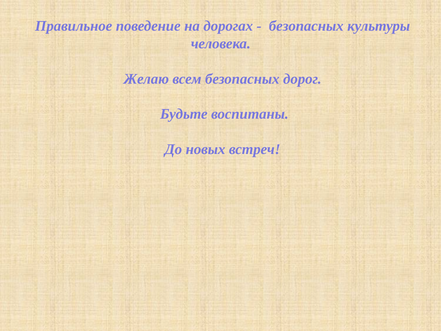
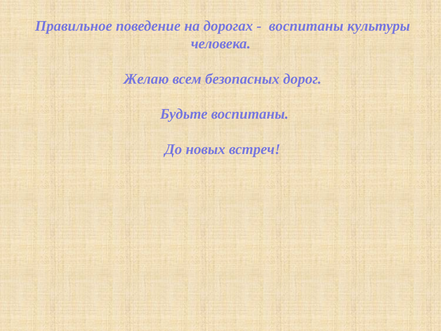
безопасных: безопасных -> воспитаны (306, 26)
